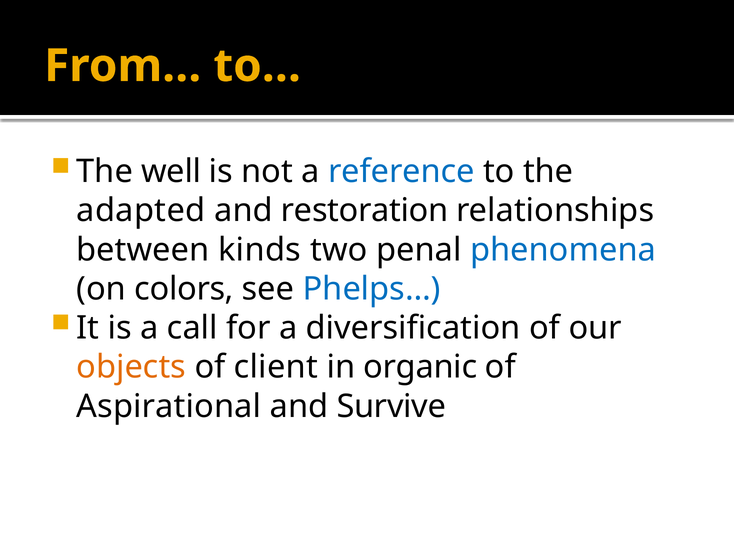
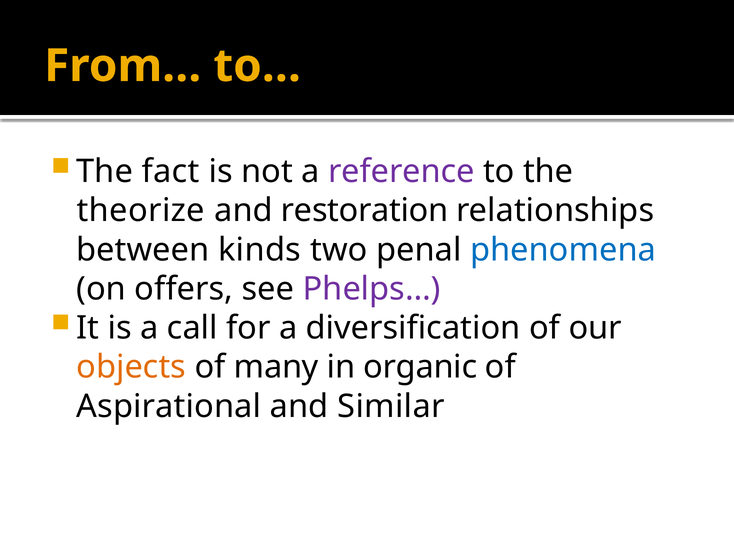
well: well -> fact (171, 172)
reference colour: blue -> purple (401, 172)
adapted: adapted -> theorize (141, 211)
colors: colors -> offers (184, 289)
Phelps… colour: blue -> purple (372, 289)
client: client -> many (276, 367)
Survive: Survive -> Similar (391, 407)
